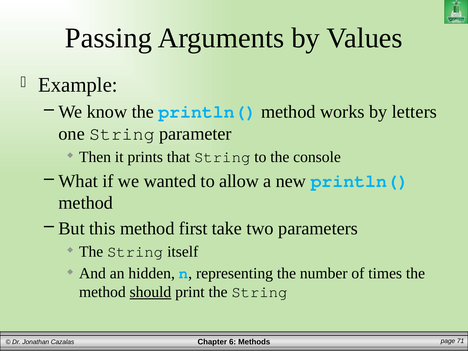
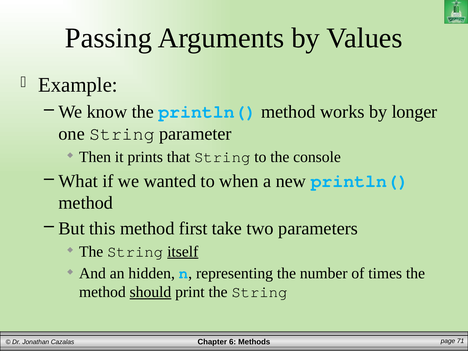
letters: letters -> longer (415, 112)
allow: allow -> when (239, 181)
itself underline: none -> present (183, 252)
